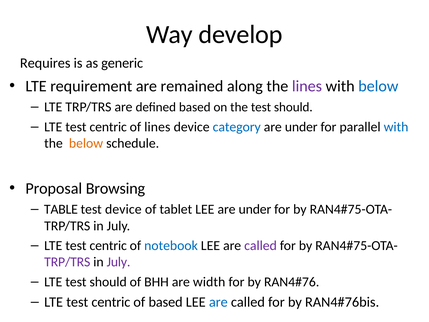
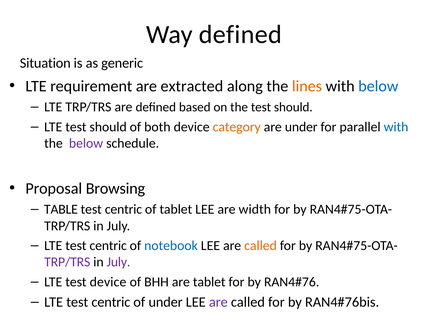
Way develop: develop -> defined (240, 35)
Requires: Requires -> Situation (45, 63)
remained: remained -> extracted (192, 86)
lines colour: purple -> orange (307, 86)
centric: centric -> should (108, 127)
of lines: lines -> both (157, 127)
category colour: blue -> orange (237, 127)
below colour: orange -> purple (86, 143)
device: device -> centric (123, 209)
LEE are under: under -> width (255, 209)
called colour: purple -> orange (261, 245)
LTE test should: should -> device (108, 282)
are width: width -> tablet (209, 282)
of based: based -> under (166, 302)
are colour: blue -> purple (218, 302)
